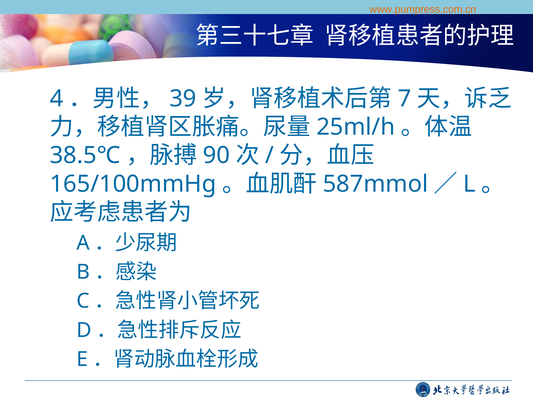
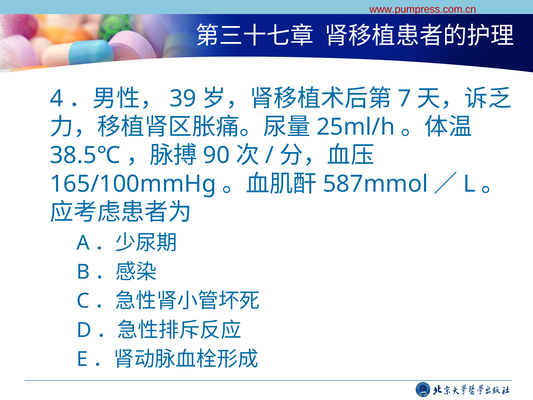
www.pumpress.com.cn colour: orange -> red (423, 10)
